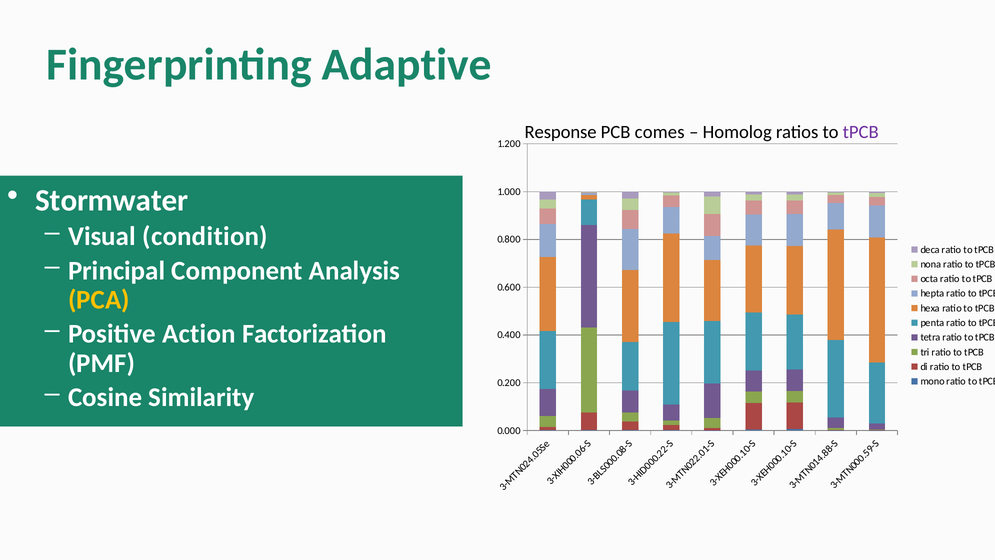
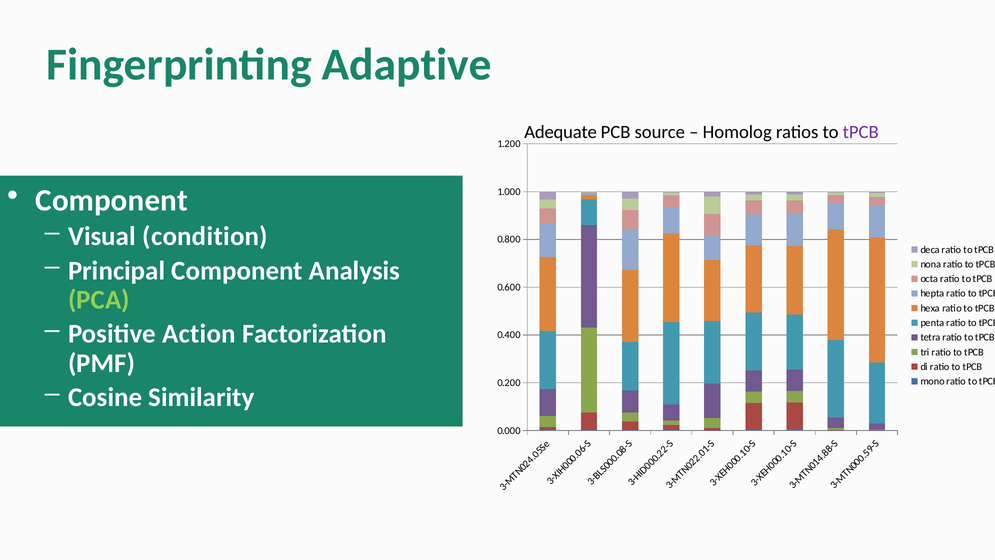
Response: Response -> Adequate (561, 132)
comes: comes -> source (660, 132)
Stormwater: Stormwater -> Component (112, 200)
PCA colour: yellow -> light green (99, 300)
